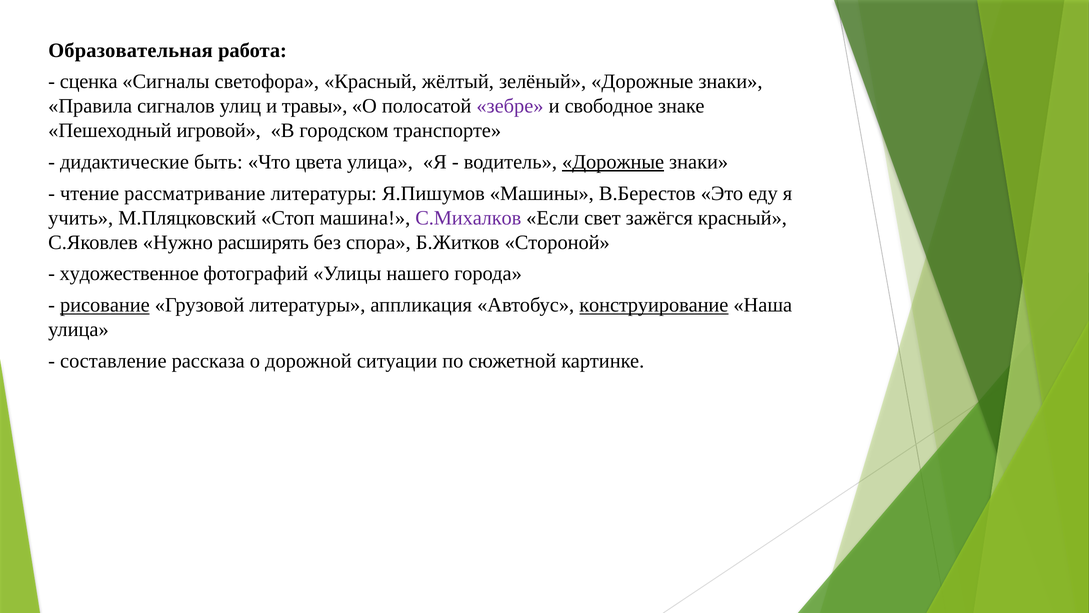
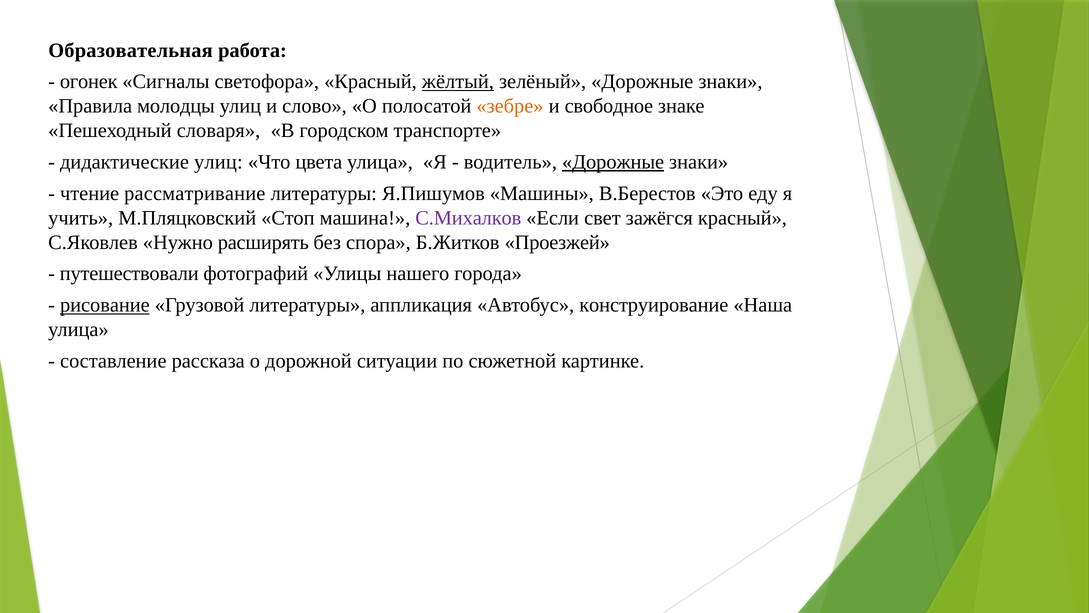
сценка: сценка -> огонек (89, 82)
жёлтый underline: none -> present (458, 82)
сигналов: сигналов -> молодцы (176, 106)
травы: травы -> слово (315, 106)
зебре colour: purple -> orange (510, 106)
игровой: игровой -> словаря (219, 131)
дидактические быть: быть -> улиц (218, 162)
Стороной: Стороной -> Проезжей (557, 242)
художественное: художественное -> путешествовали (129, 274)
конструирование underline: present -> none (654, 305)
